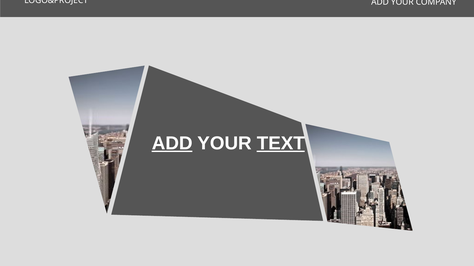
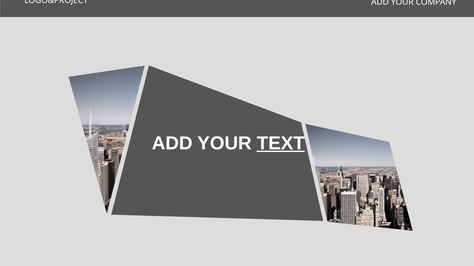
ADD underline: present -> none (172, 144)
